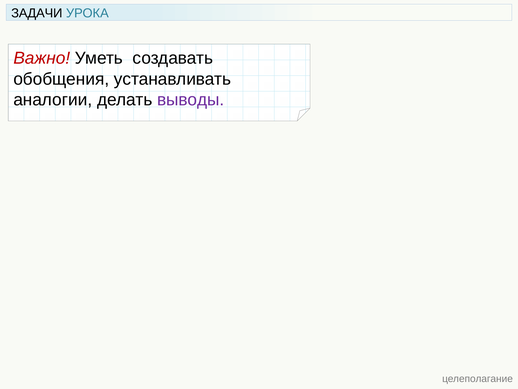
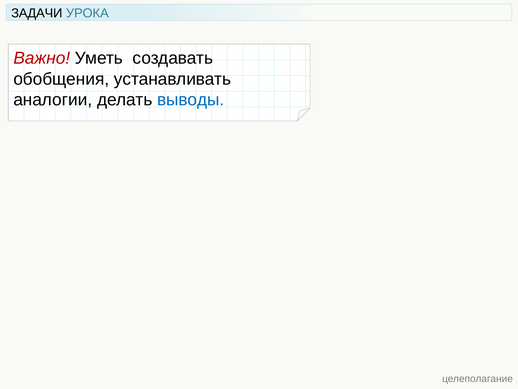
выводы colour: purple -> blue (191, 100)
